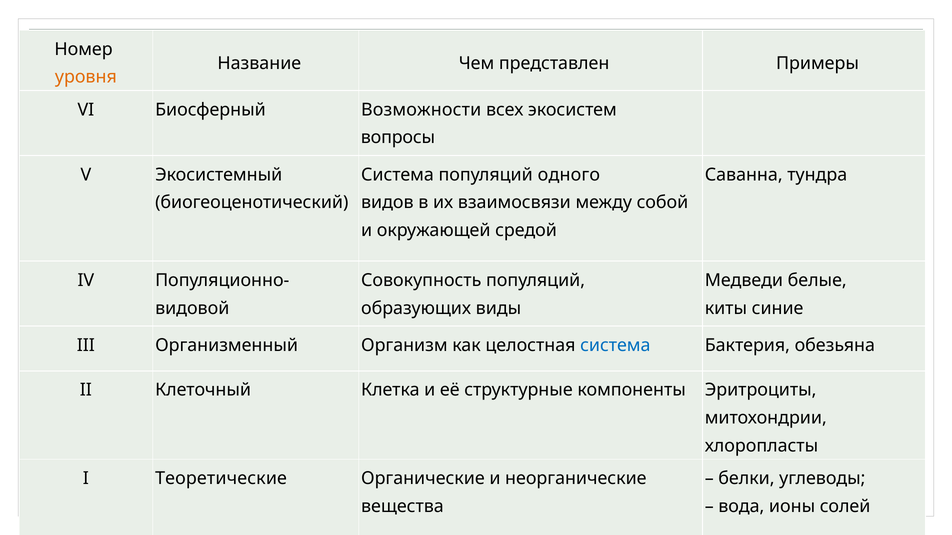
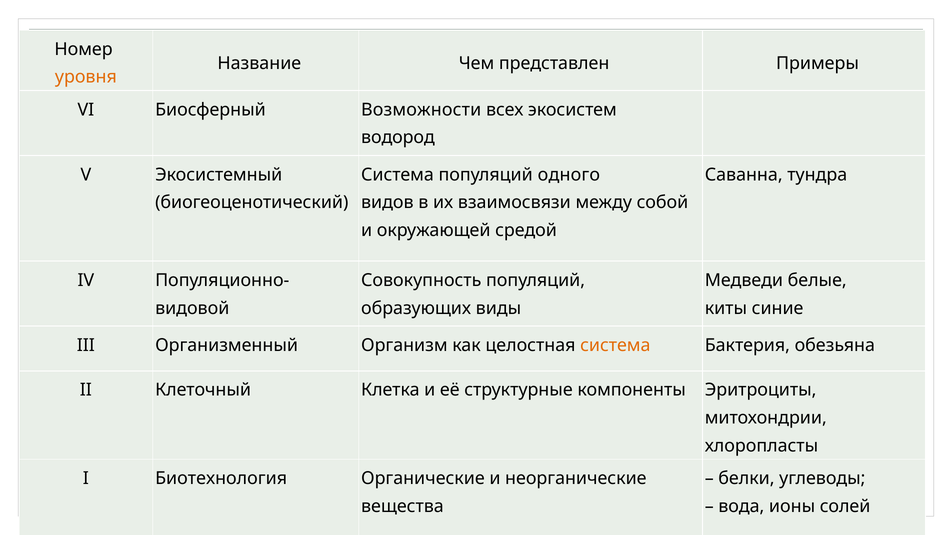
вопросы: вопросы -> водород (398, 138)
система colour: blue -> orange (615, 346)
Теоретические: Теоретические -> Биотехнология (221, 479)
